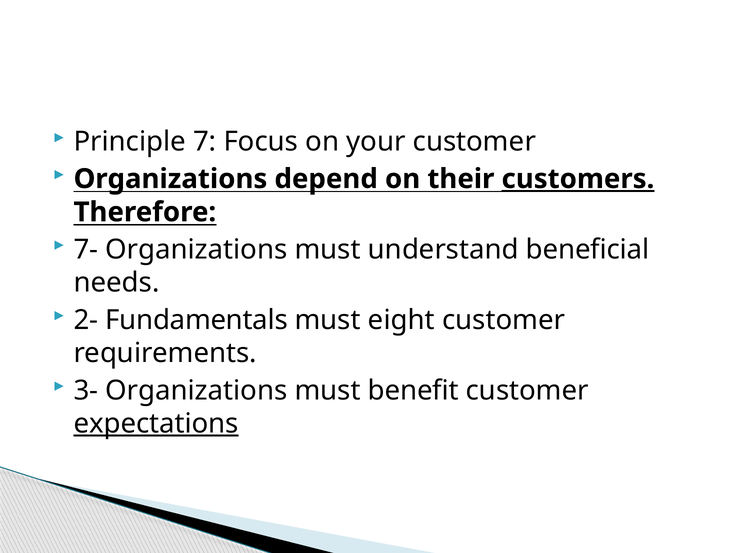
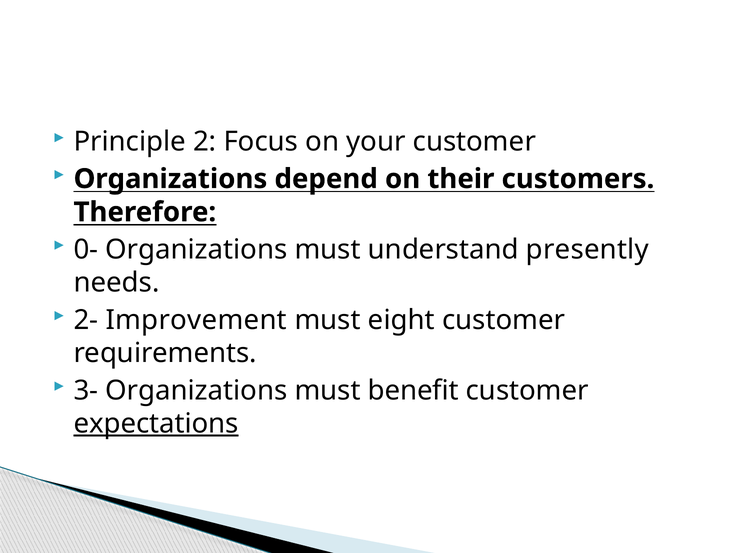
7: 7 -> 2 (205, 142)
customers underline: present -> none (578, 179)
7-: 7- -> 0- (86, 249)
beneficial: beneficial -> presently (587, 249)
Fundamentals: Fundamentals -> Improvement (196, 320)
